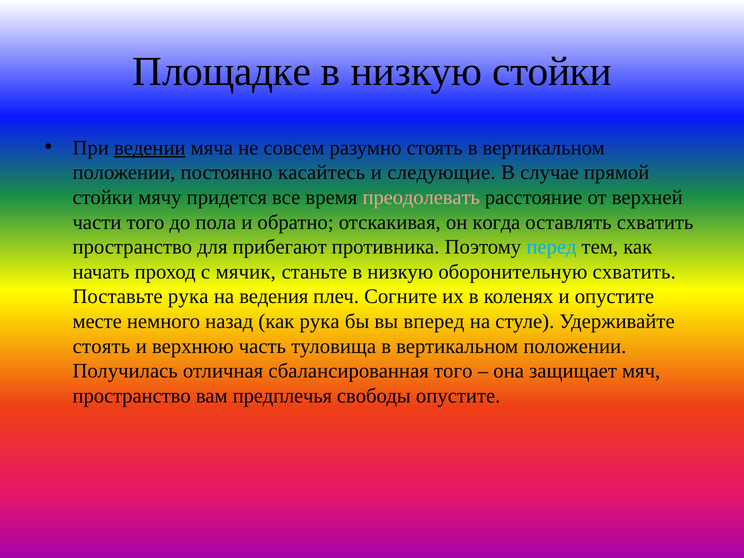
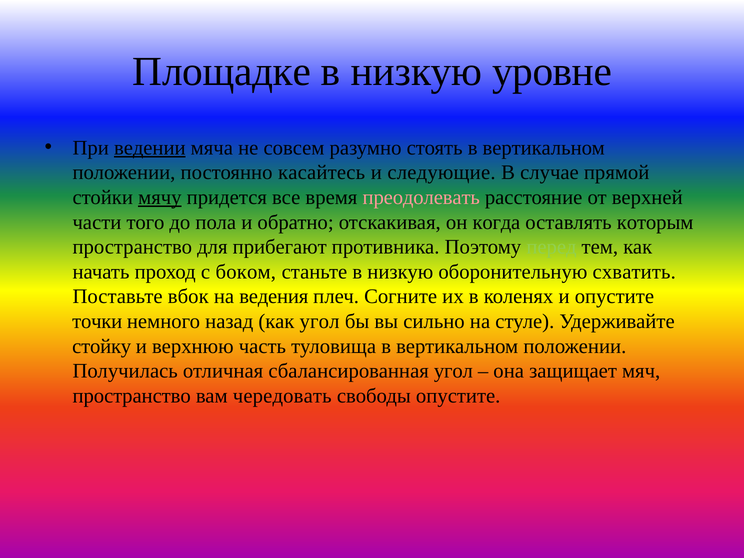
низкую стойки: стойки -> уровне (552, 72)
мячу underline: none -> present (160, 197)
оставлять схватить: схватить -> которым (655, 222)
перед colour: light blue -> light green (551, 247)
мячик: мячик -> боком (246, 272)
Поставьте рука: рука -> вбок (188, 297)
месте: месте -> точки (97, 321)
как рука: рука -> угол (320, 321)
вперед: вперед -> сильно (434, 321)
стоять: стоять -> стойку (102, 346)
сбалансированная того: того -> угол (453, 371)
предплечья: предплечья -> чередовать (282, 396)
